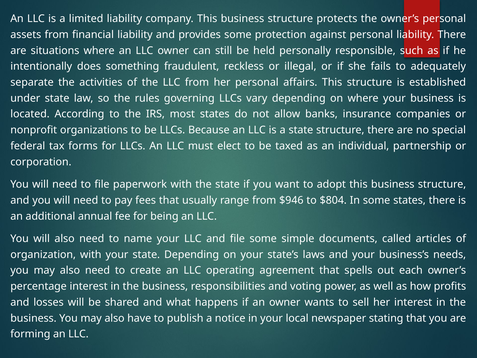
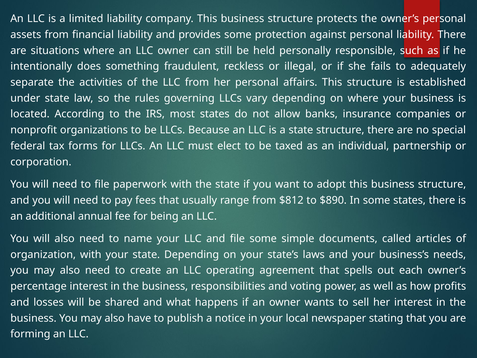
$946: $946 -> $812 (291, 200)
$804: $804 -> $890 (333, 200)
